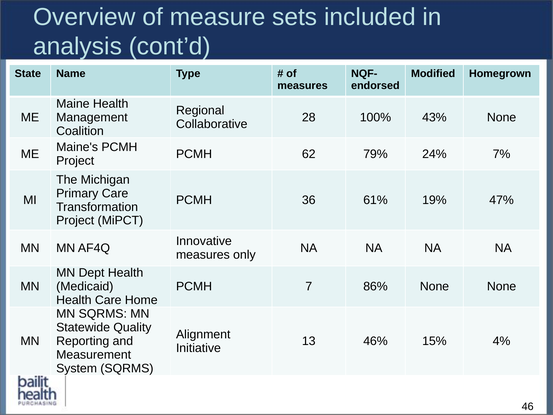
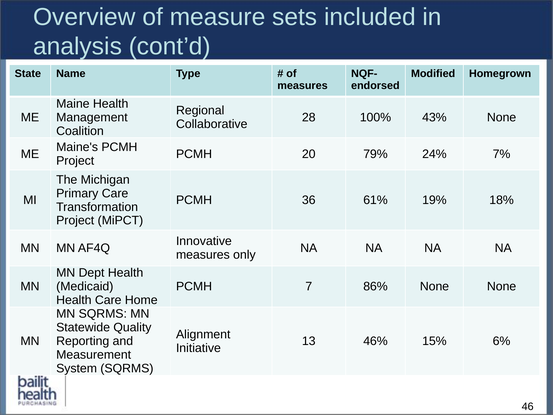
62: 62 -> 20 (309, 154)
47%: 47% -> 18% (502, 200)
4%: 4% -> 6% (502, 341)
